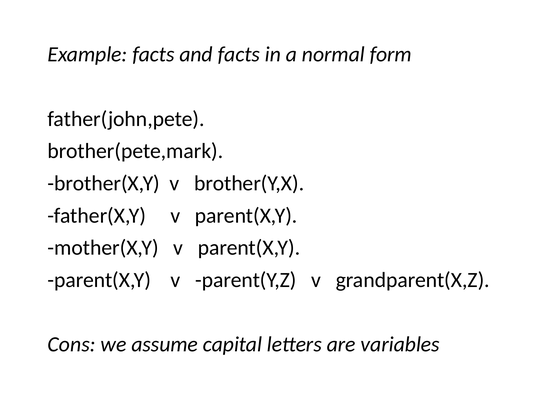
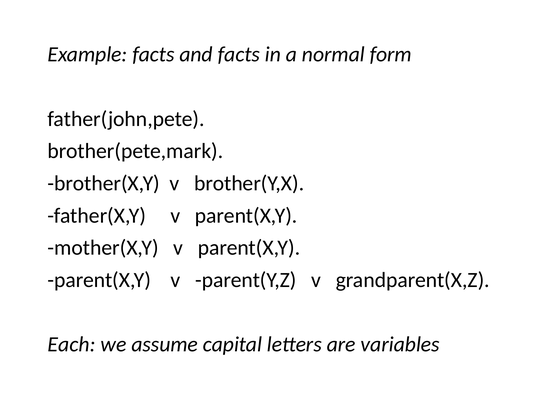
Cons: Cons -> Each (72, 345)
